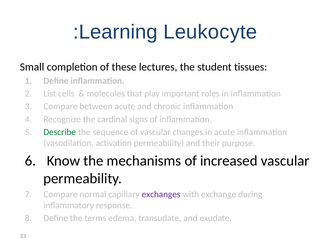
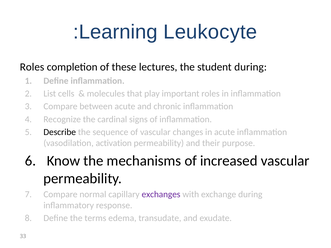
Small: Small -> Roles (32, 67)
student tissues: tissues -> during (251, 67)
Describe colour: green -> black (60, 132)
